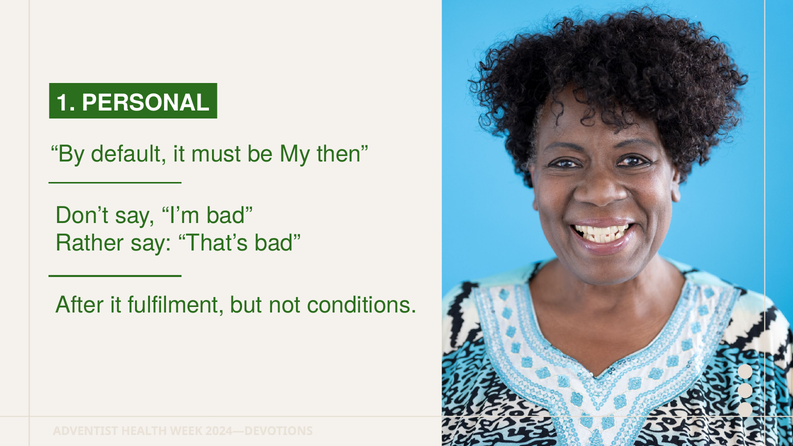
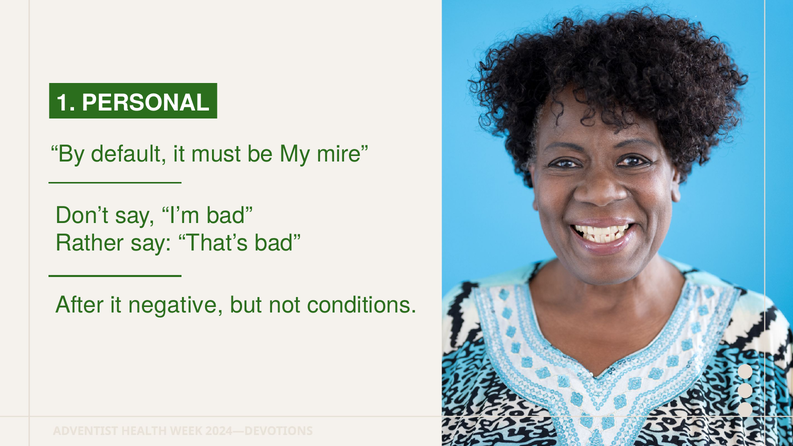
then: then -> mire (343, 154)
fulfilment: fulfilment -> negative (176, 305)
